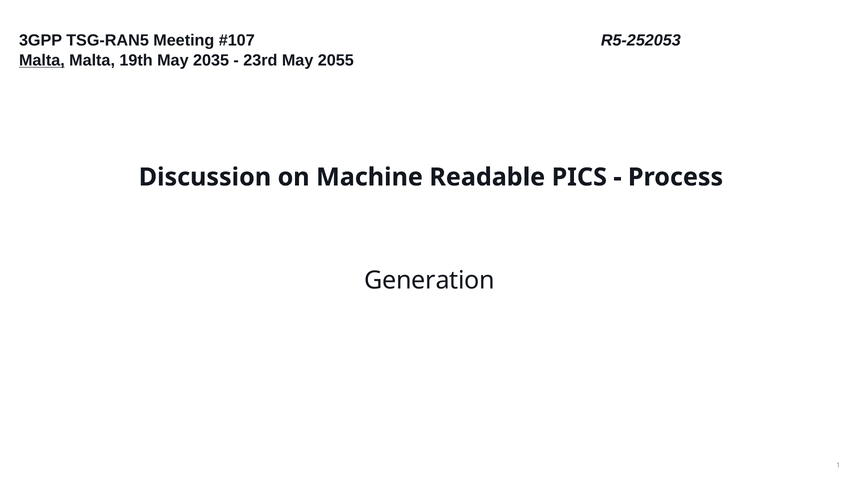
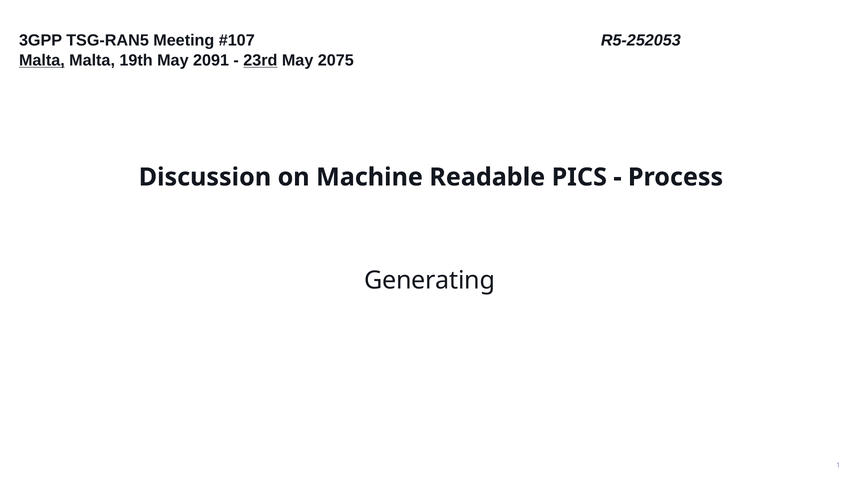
2035: 2035 -> 2091 (211, 60)
23rd underline: none -> present (260, 60)
2055: 2055 -> 2075 (336, 60)
Generation: Generation -> Generating (430, 281)
